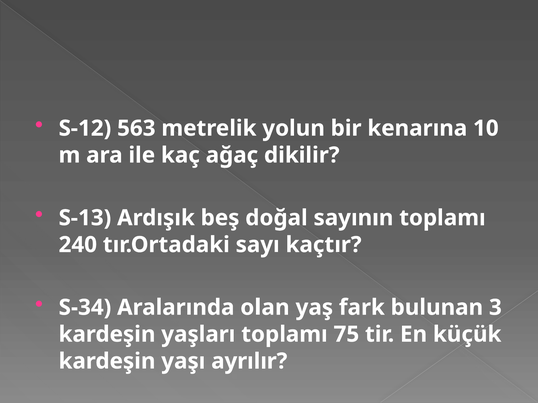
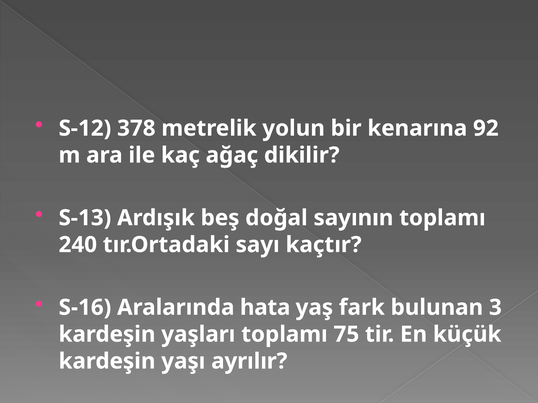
563: 563 -> 378 (136, 128)
10: 10 -> 92 (486, 128)
S-34: S-34 -> S-16 (85, 308)
olan: olan -> hata (265, 308)
